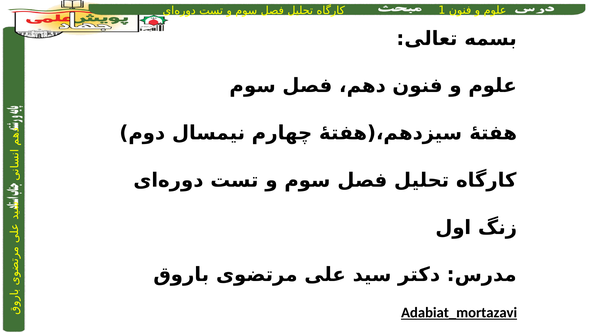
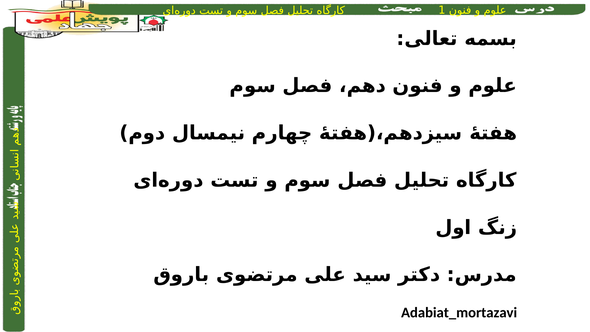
Adabiat_mortazavi underline: present -> none (459, 313)
